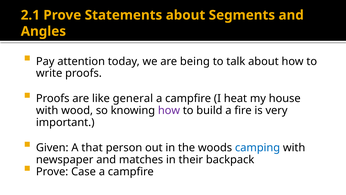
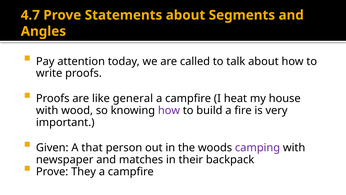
2.1: 2.1 -> 4.7 (30, 15)
being: being -> called (195, 61)
camping colour: blue -> purple (258, 147)
Case: Case -> They (84, 171)
